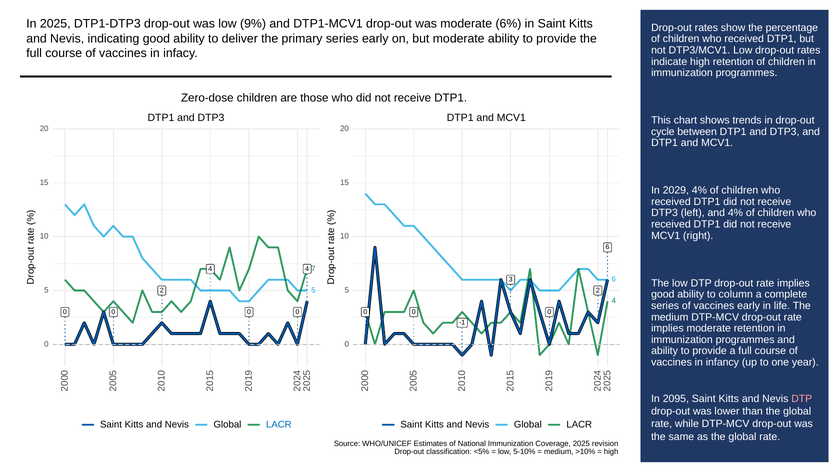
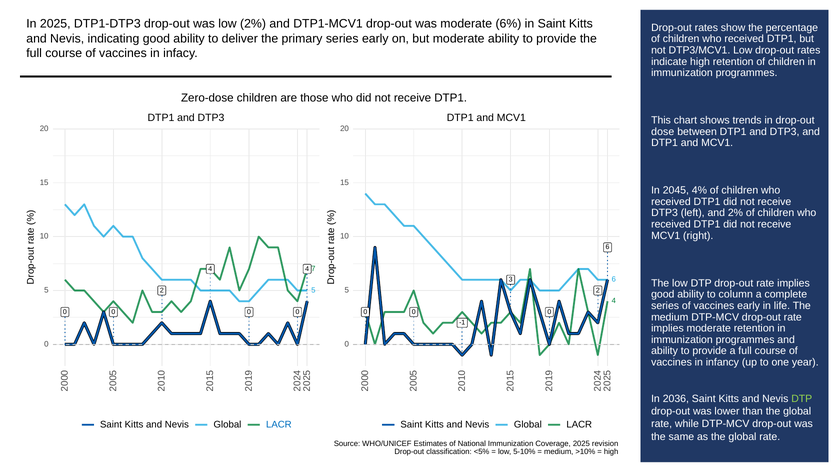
low 9%: 9% -> 2% (253, 24)
cycle: cycle -> dose (663, 132)
2029: 2029 -> 2045 (676, 190)
and 4%: 4% -> 2% (735, 213)
2095: 2095 -> 2036 (676, 399)
DTP colour: pink -> light green (802, 399)
